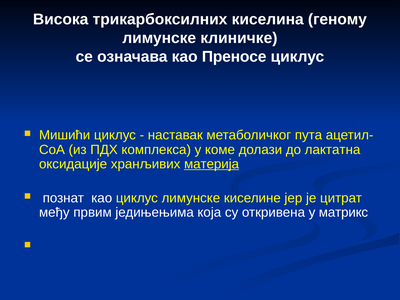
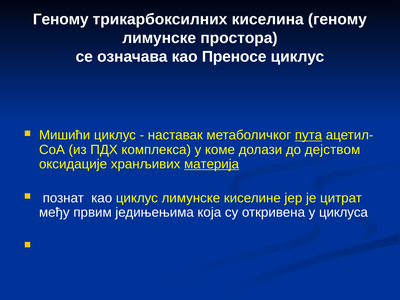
Висока: Висока -> Геному (61, 19)
клиничке: клиничке -> простора (239, 38)
пута underline: none -> present (308, 135)
лактатна: лактатна -> дејством (333, 150)
матрикс: матрикс -> циклуса (343, 213)
